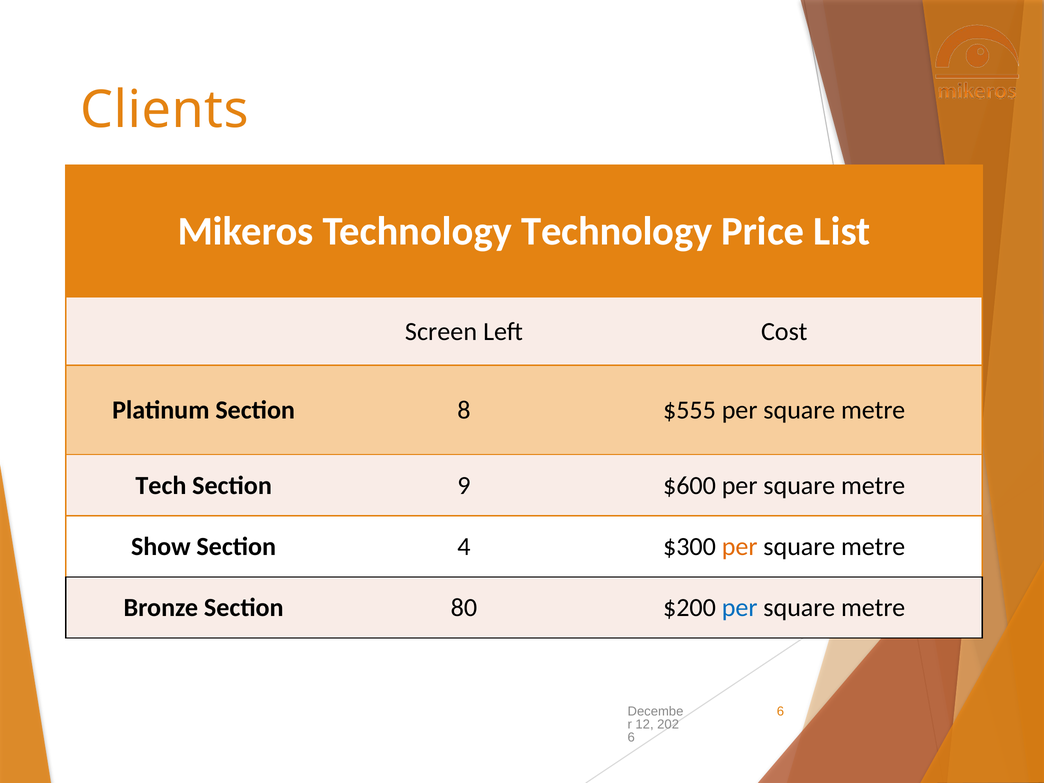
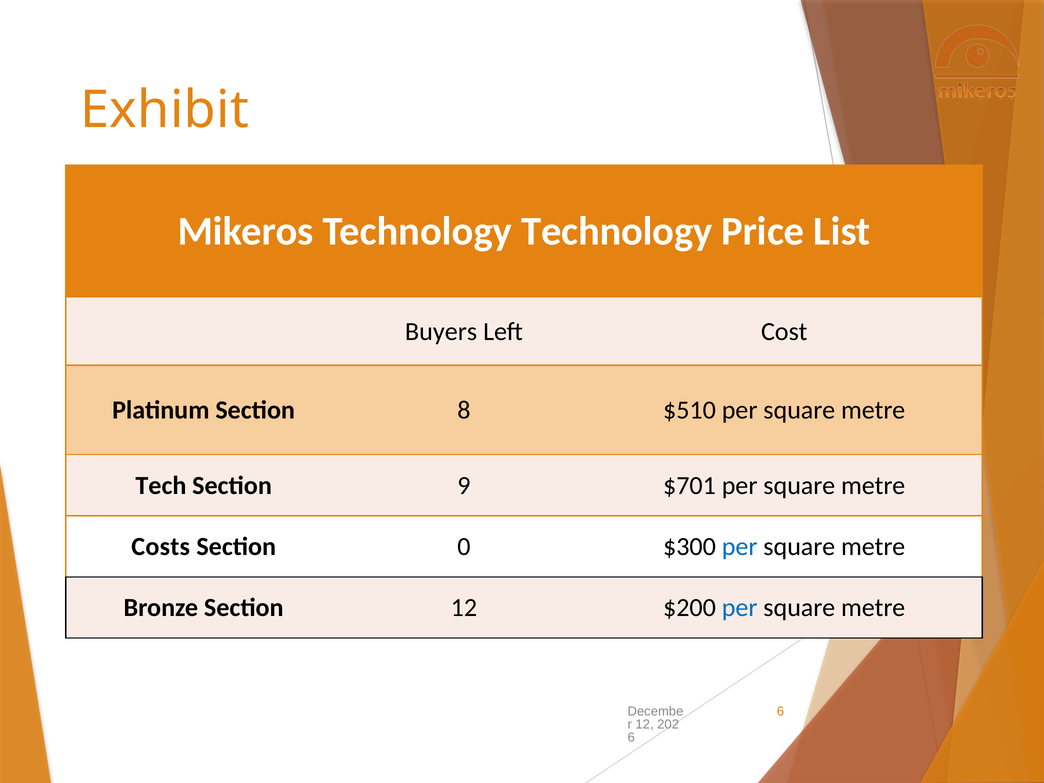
Clients: Clients -> Exhibit (165, 110)
Screen: Screen -> Buyers (441, 331)
$555: $555 -> $510 (689, 410)
$600: $600 -> $701 (689, 485)
Show: Show -> Costs (161, 547)
4: 4 -> 0 (464, 547)
per colour: orange -> blue (740, 547)
Section 80: 80 -> 12 (464, 608)
